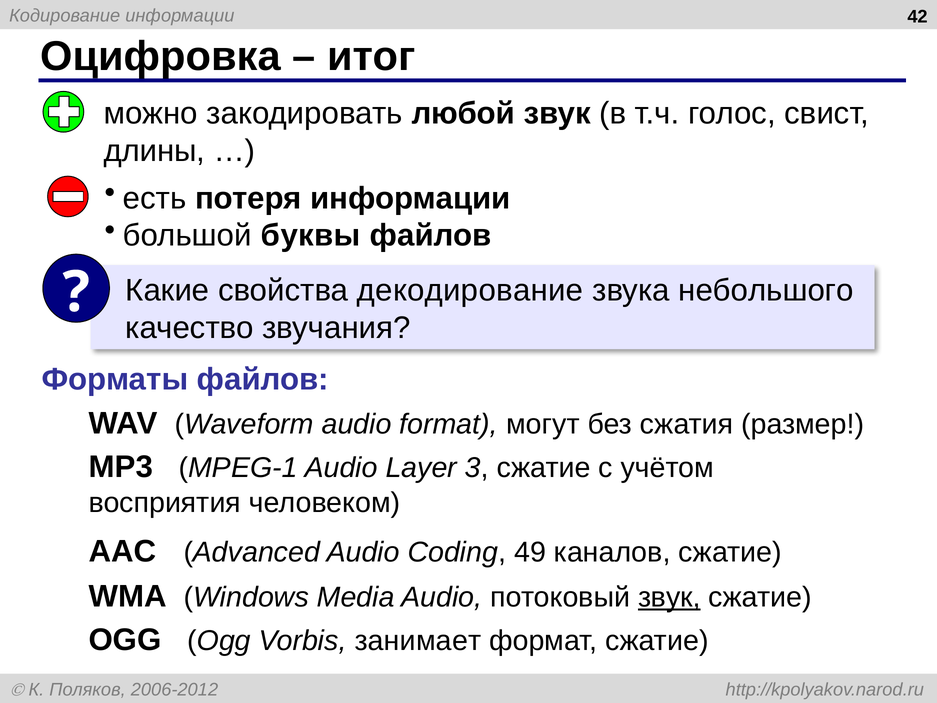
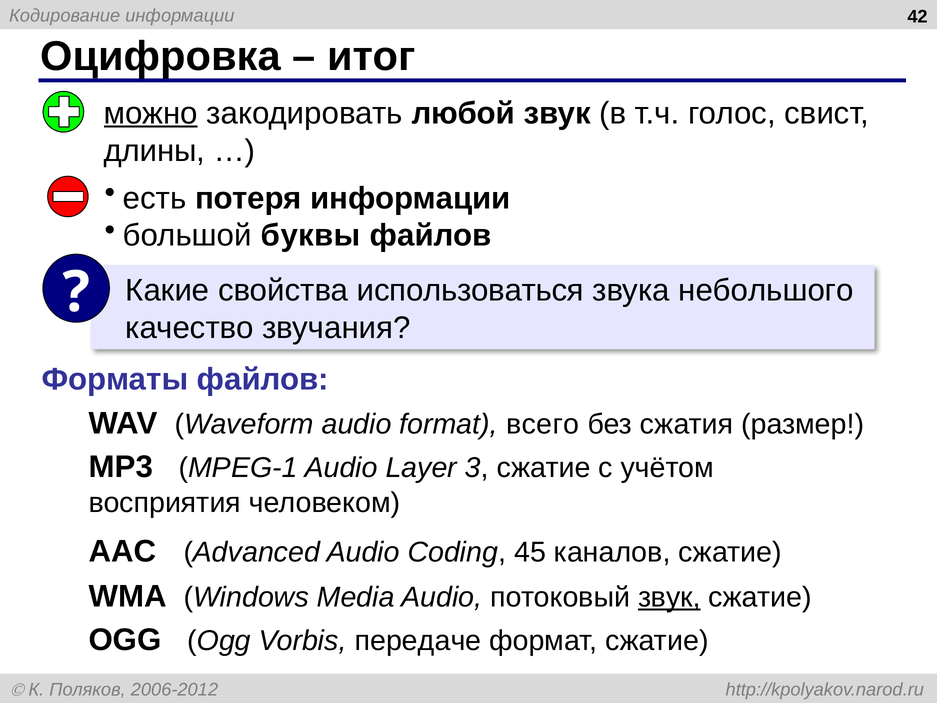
можно underline: none -> present (151, 113)
декодирование: декодирование -> использоваться (470, 290)
могут: могут -> всего (543, 424)
49: 49 -> 45 (530, 552)
занимает: занимает -> передаче (418, 641)
